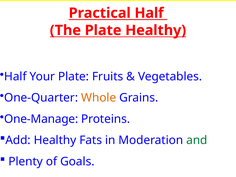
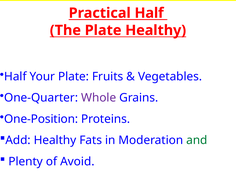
Whole colour: orange -> purple (99, 98)
One-Manage: One-Manage -> One-Position (41, 119)
Goals: Goals -> Avoid (77, 161)
